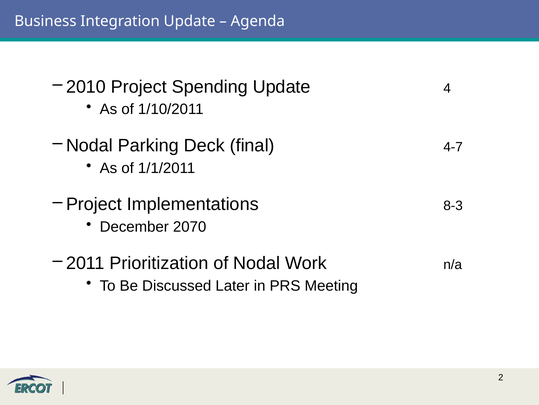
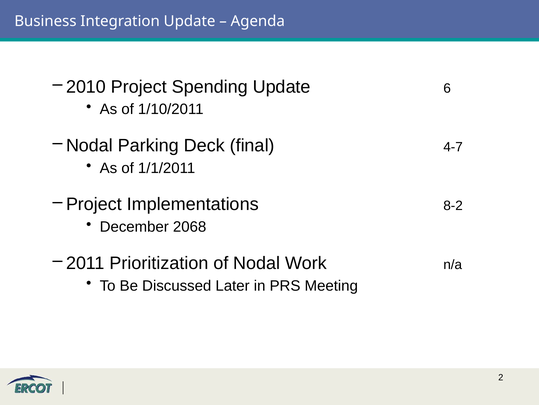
4: 4 -> 6 (447, 88)
8-3: 8-3 -> 8-2 (453, 205)
2070: 2070 -> 2068 (190, 227)
